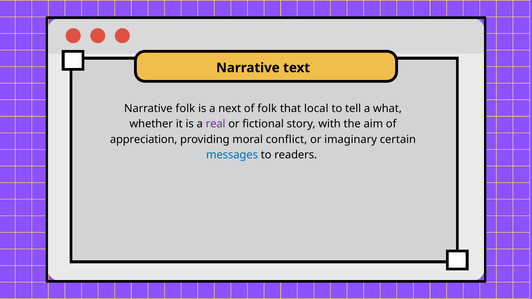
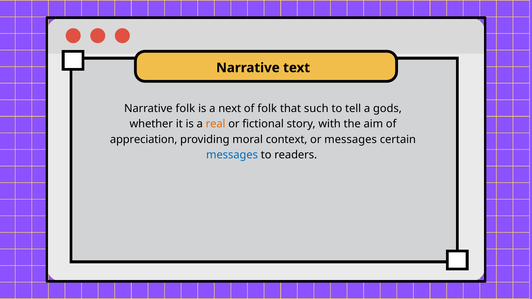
local: local -> such (316, 108)
what: what -> gods (387, 108)
real colour: purple -> orange (216, 124)
conflict: conflict -> context (287, 140)
or imaginary: imaginary -> messages (351, 140)
